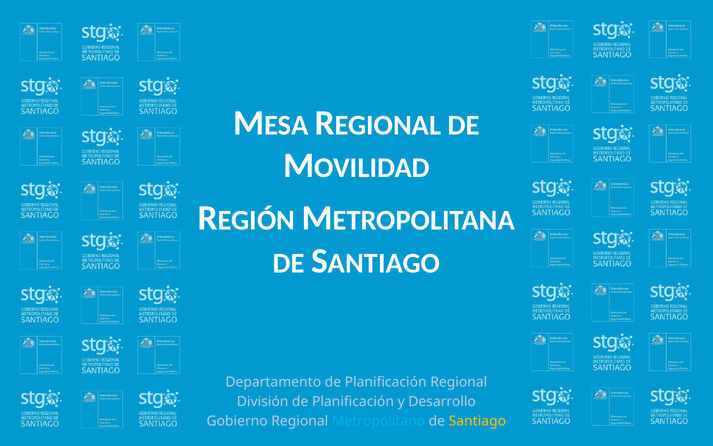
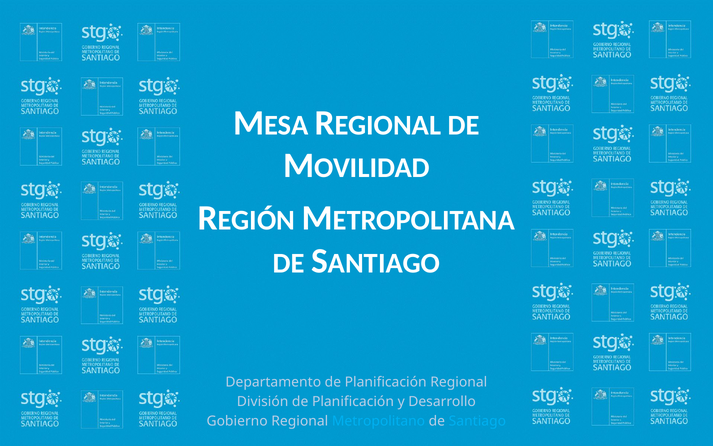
Santiago colour: yellow -> light blue (477, 421)
